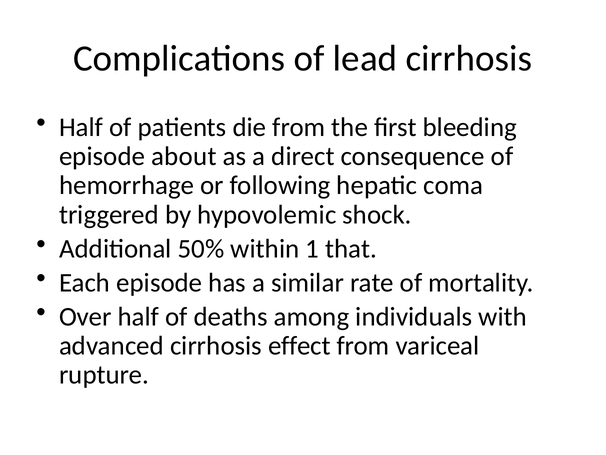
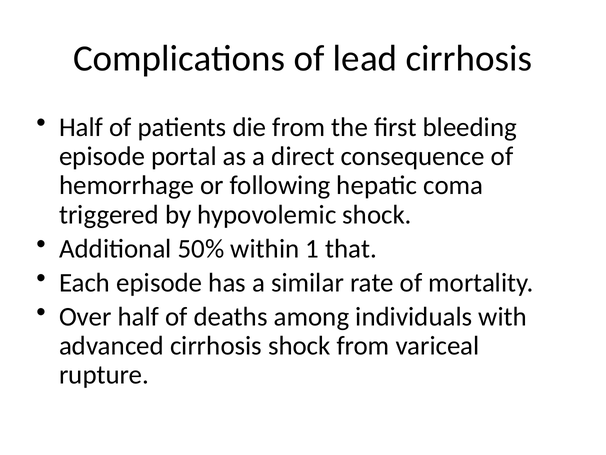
about: about -> portal (184, 156)
cirrhosis effect: effect -> shock (299, 345)
